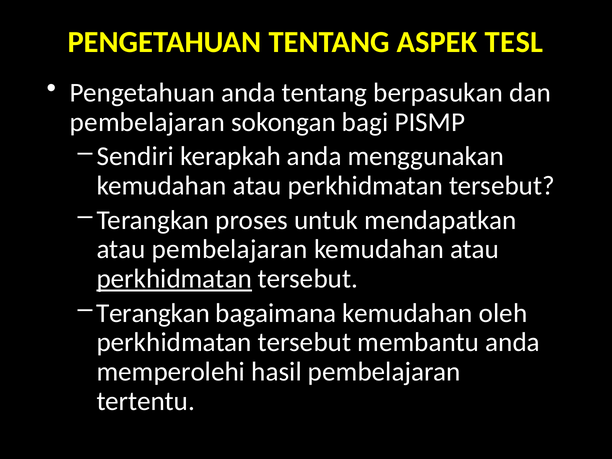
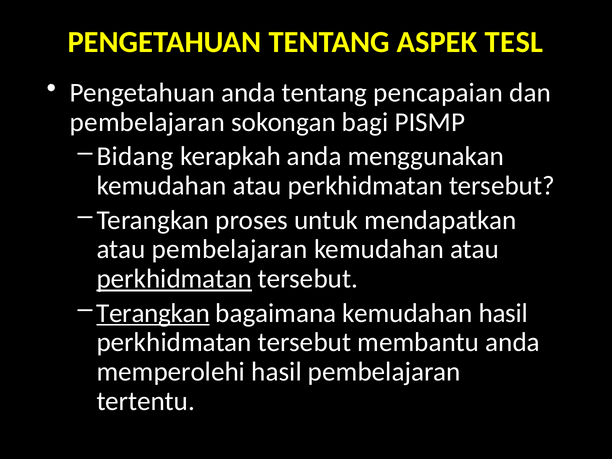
berpasukan: berpasukan -> pencapaian (438, 93)
Sendiri: Sendiri -> Bidang (135, 156)
Terangkan underline: none -> present (153, 313)
kemudahan oleh: oleh -> hasil (503, 313)
